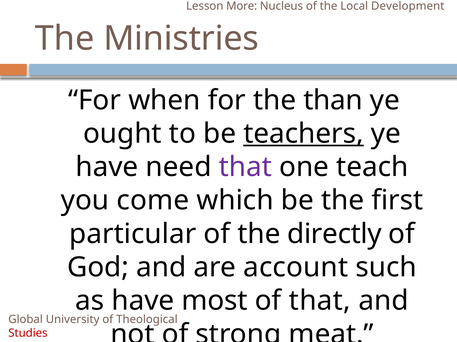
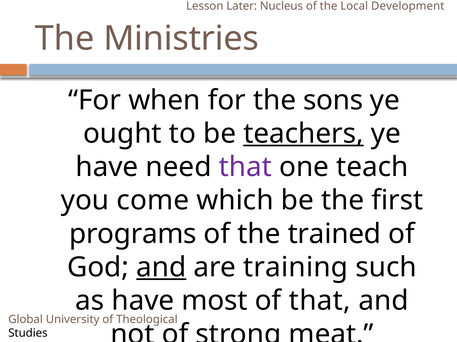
More: More -> Later (242, 6)
than: than -> sons (333, 100)
particular: particular -> programs (133, 234)
directly: directly -> trained (334, 234)
and underline: none -> present (161, 268)
account: account -> training (296, 268)
Studies colour: red -> black (28, 334)
